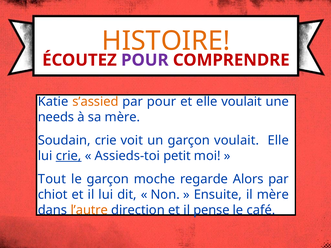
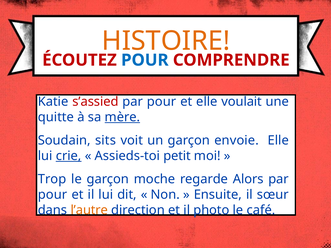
POUR colour: purple -> blue (145, 60)
s’assied colour: orange -> red (95, 102)
needs: needs -> quitte (56, 117)
mère underline: none -> present (122, 117)
Soudain crie: crie -> sits (106, 141)
garçon voulait: voulait -> envoie (237, 141)
Tout: Tout -> Trop (52, 179)
chiot: chiot -> pour (53, 195)
il mère: mère -> sœur (273, 195)
pense: pense -> photo (211, 210)
